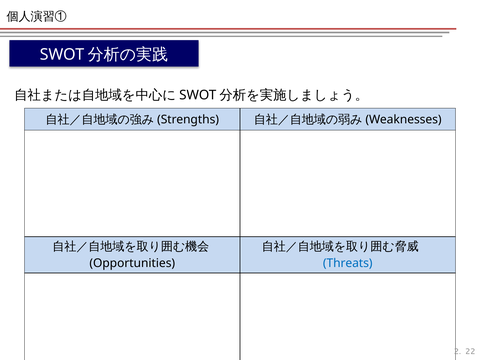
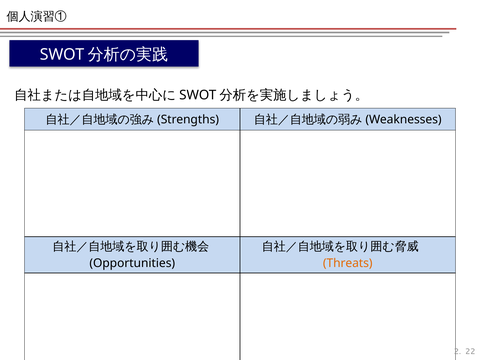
Threats colour: blue -> orange (348, 263)
